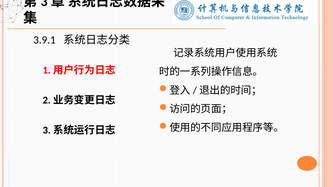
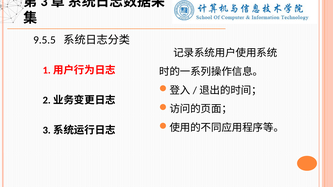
3.9.1: 3.9.1 -> 9.5.5 (44, 40)
